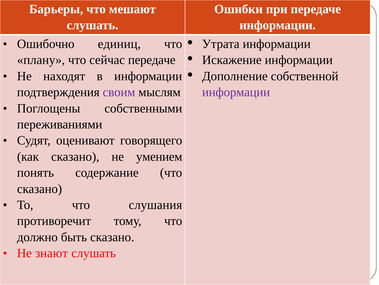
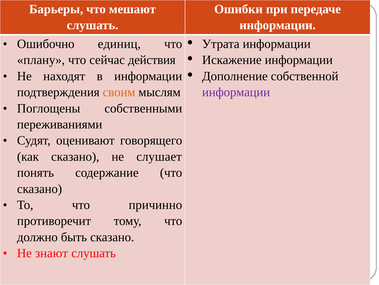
сейчас передаче: передаче -> действия (152, 60)
своим colour: purple -> orange (119, 92)
умением: умением -> слушает (159, 156)
слушания: слушания -> причинно (155, 204)
